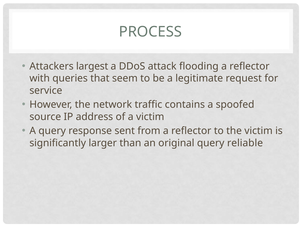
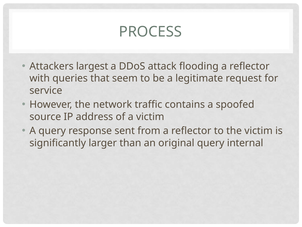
reliable: reliable -> internal (245, 143)
